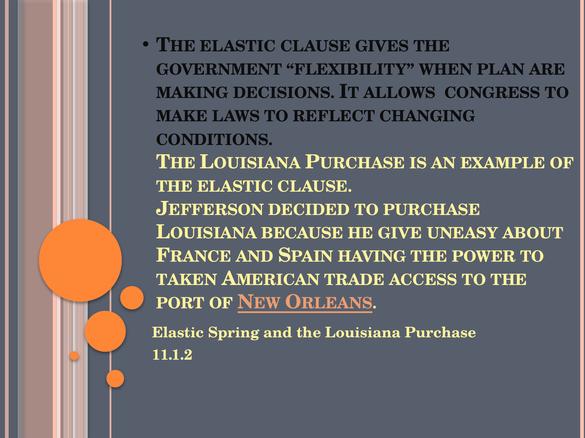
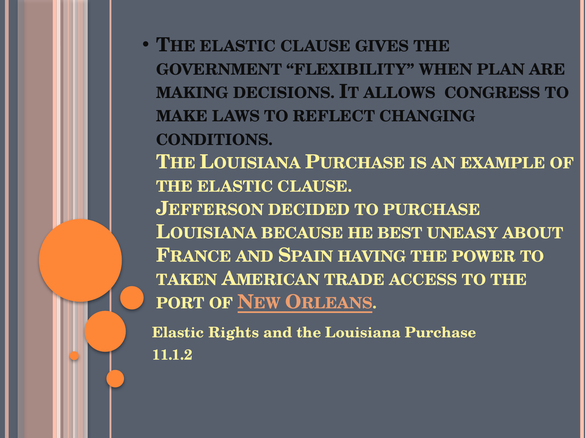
GIVE: GIVE -> BEST (400, 234)
Spring: Spring -> Rights (234, 333)
